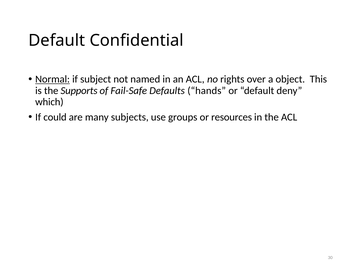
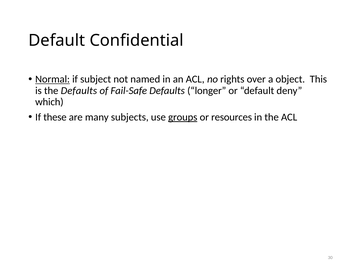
the Supports: Supports -> Defaults (79, 91)
hands: hands -> longer (207, 91)
could: could -> these (55, 117)
groups underline: none -> present (183, 117)
